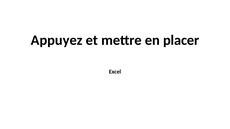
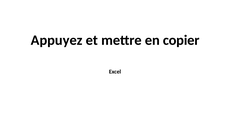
placer: placer -> copier (181, 40)
